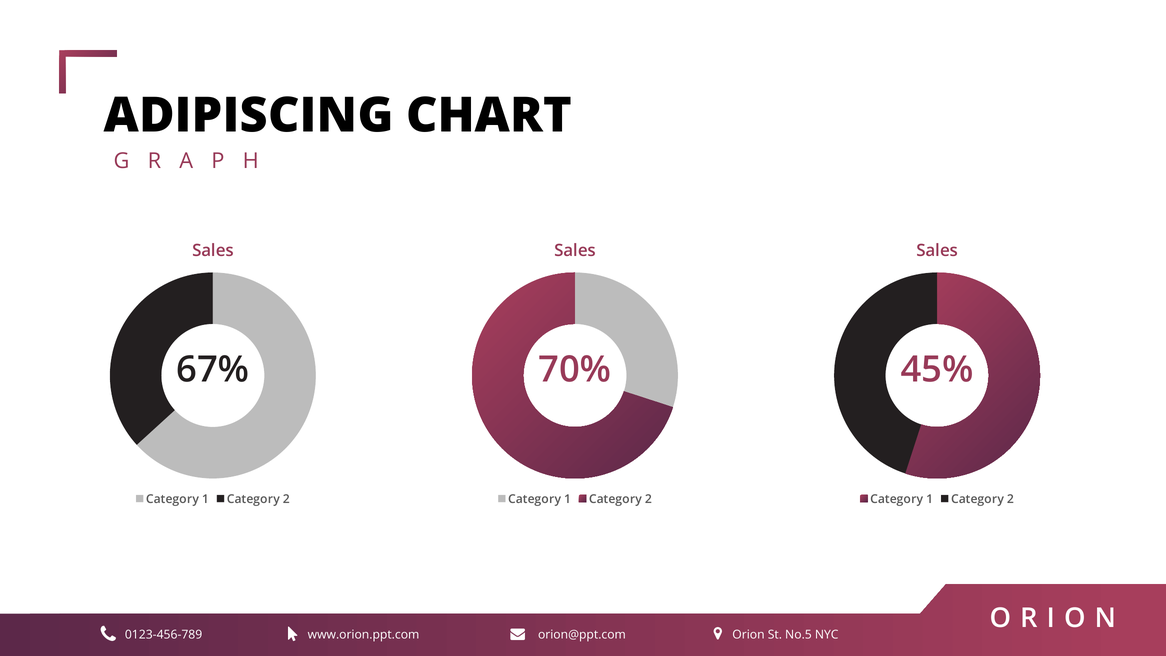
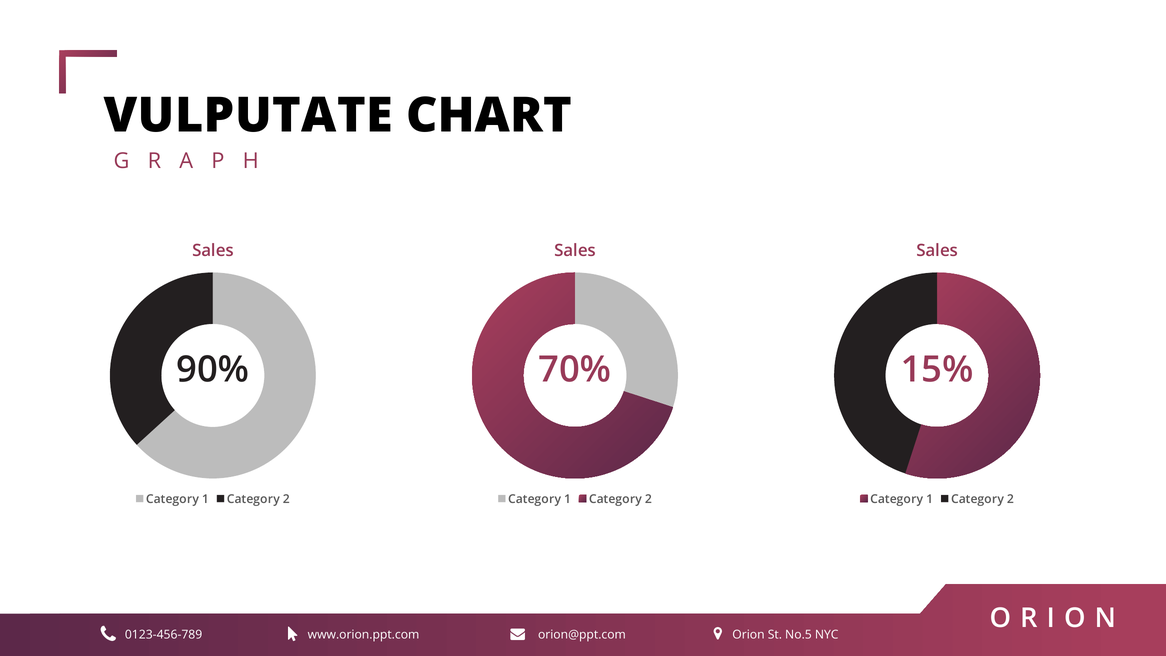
ADIPISCING: ADIPISCING -> VULPUTATE (248, 116)
67%: 67% -> 90% (213, 369)
45%: 45% -> 15% (937, 369)
